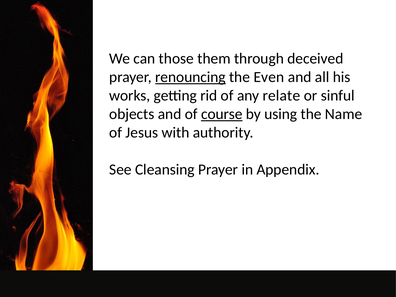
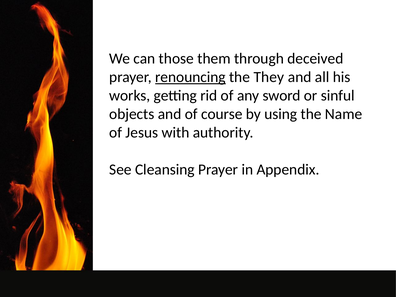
Even: Even -> They (269, 77)
relate: relate -> sword (282, 96)
course underline: present -> none (222, 114)
